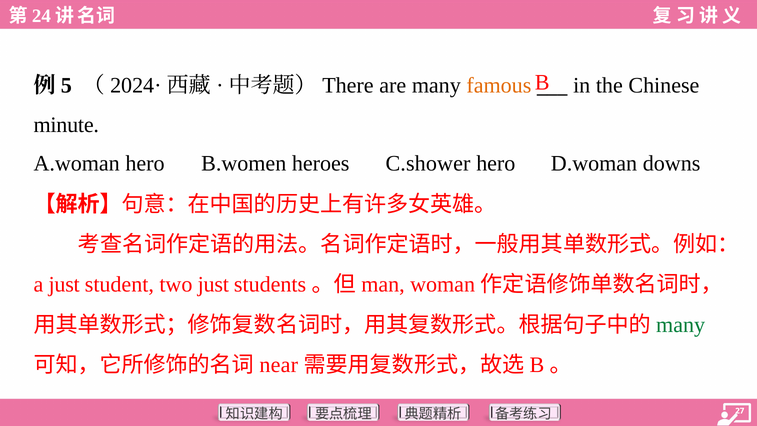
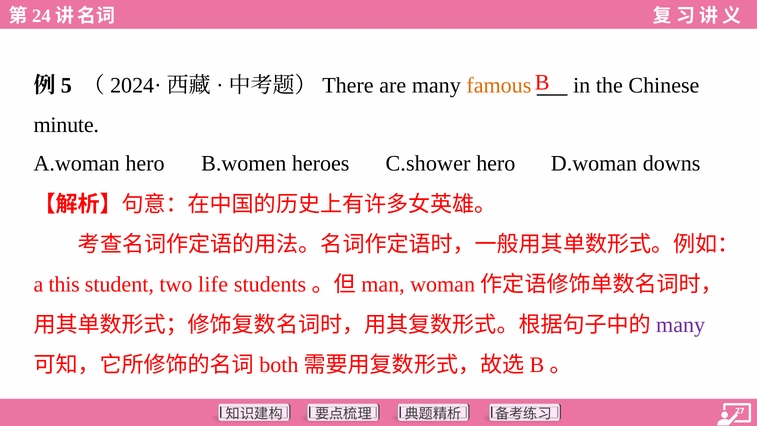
just: just -> this (64, 285)
two just: just -> life (213, 285)
many colour: green -> purple (681, 325)
near: near -> both (279, 365)
